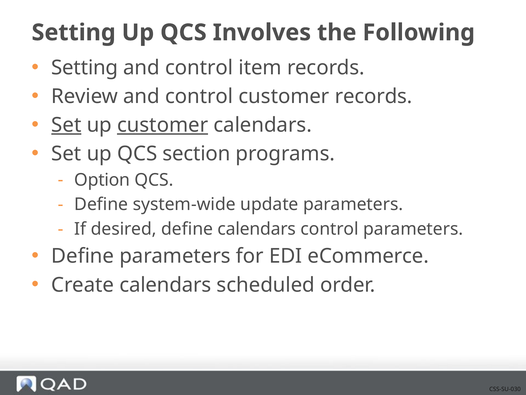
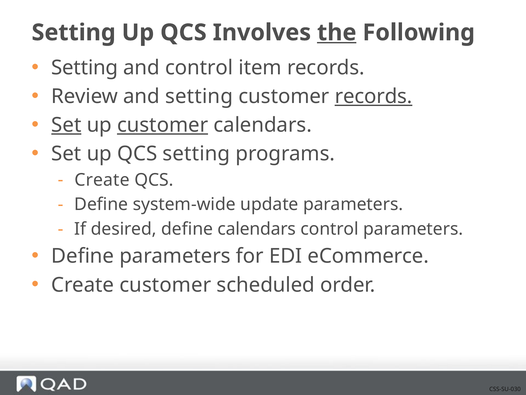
the underline: none -> present (337, 33)
Review and control: control -> setting (199, 96)
records underline: none -> present (374, 96)
QCS section: section -> setting (196, 154)
Option: Option -> Create (102, 180)
Create calendars: calendars -> customer (165, 285)
